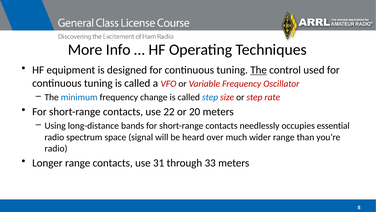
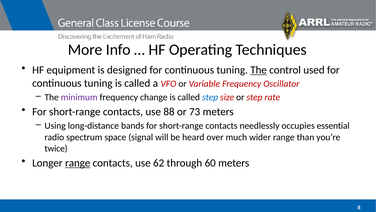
minimum colour: blue -> purple (79, 97)
22: 22 -> 88 (169, 112)
20: 20 -> 73 (195, 112)
radio: radio -> twice (56, 148)
range underline: none -> present (78, 163)
31: 31 -> 62 (159, 163)
33: 33 -> 60 (210, 163)
